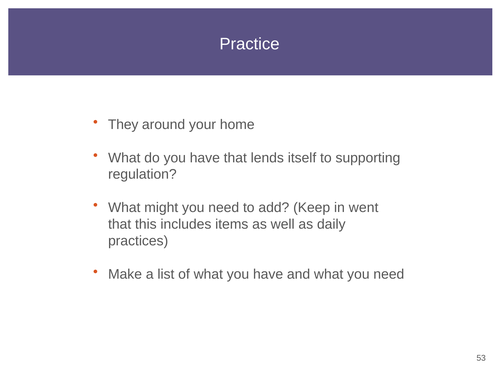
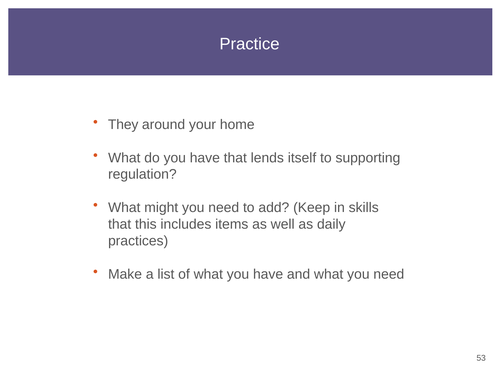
went: went -> skills (364, 208)
